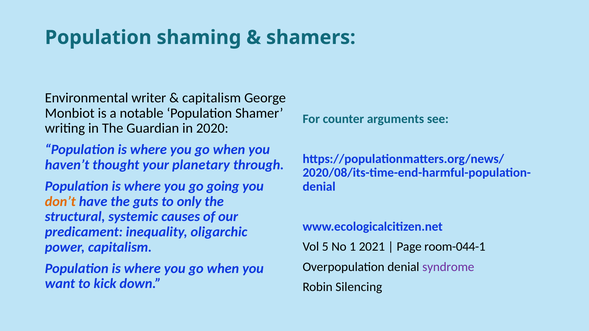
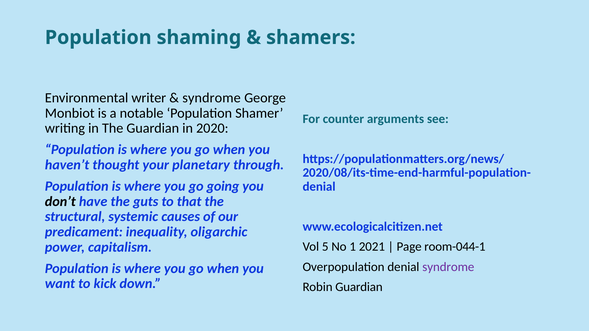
capitalism: capitalism -> syndrome (212, 98)
don’t colour: orange -> black (60, 202)
only: only -> that (189, 202)
Robin Silencing: Silencing -> Guardian (359, 287)
